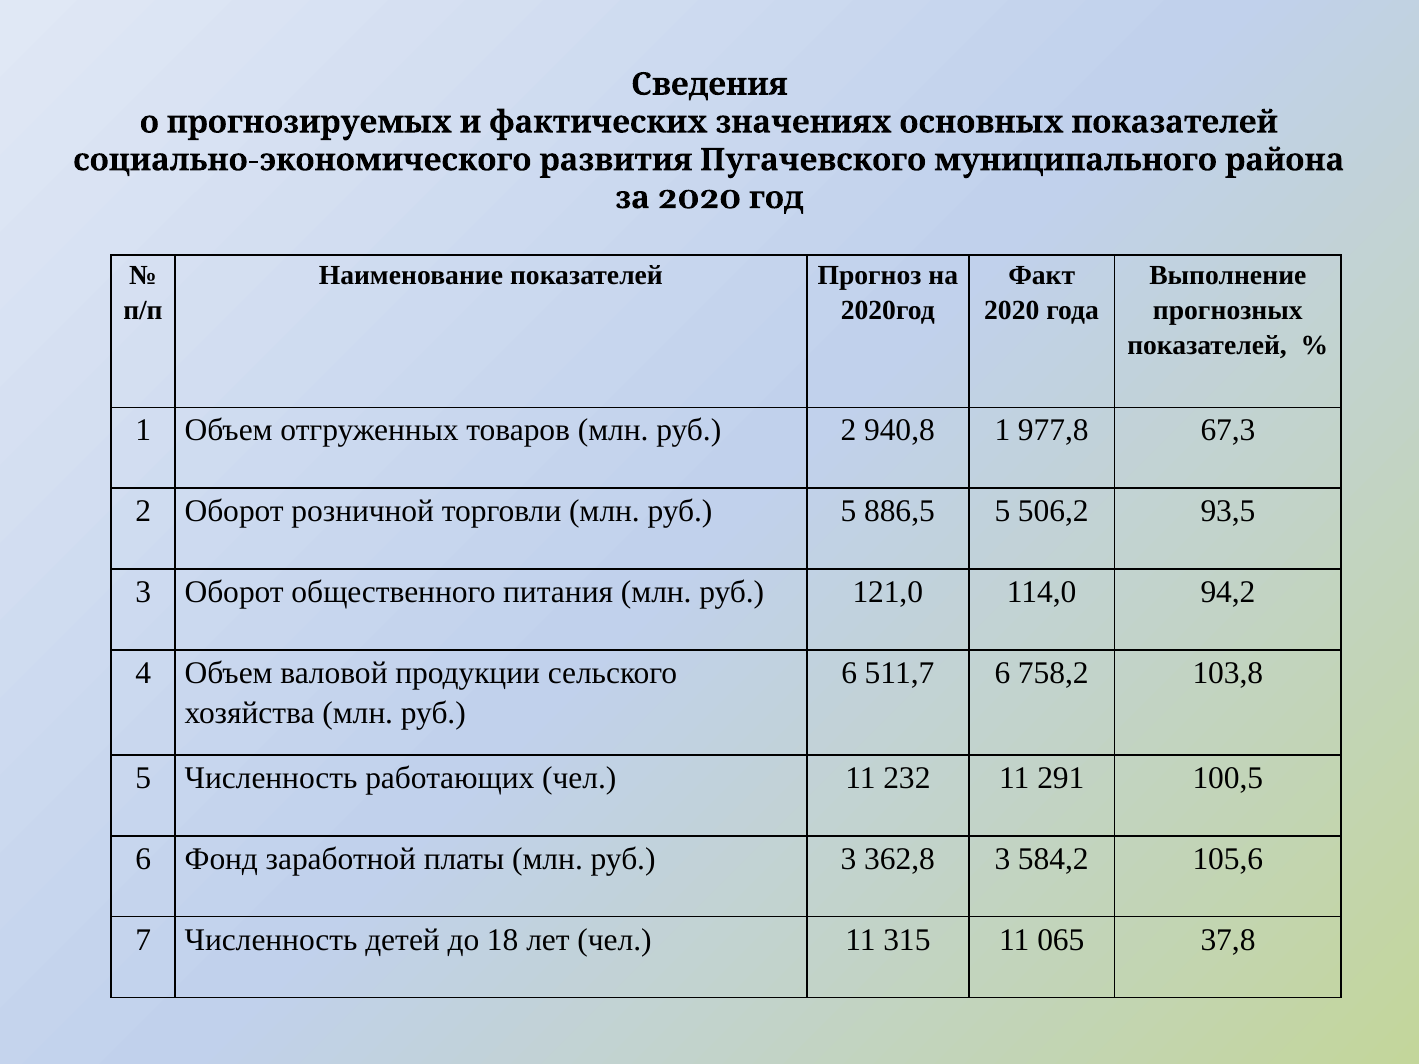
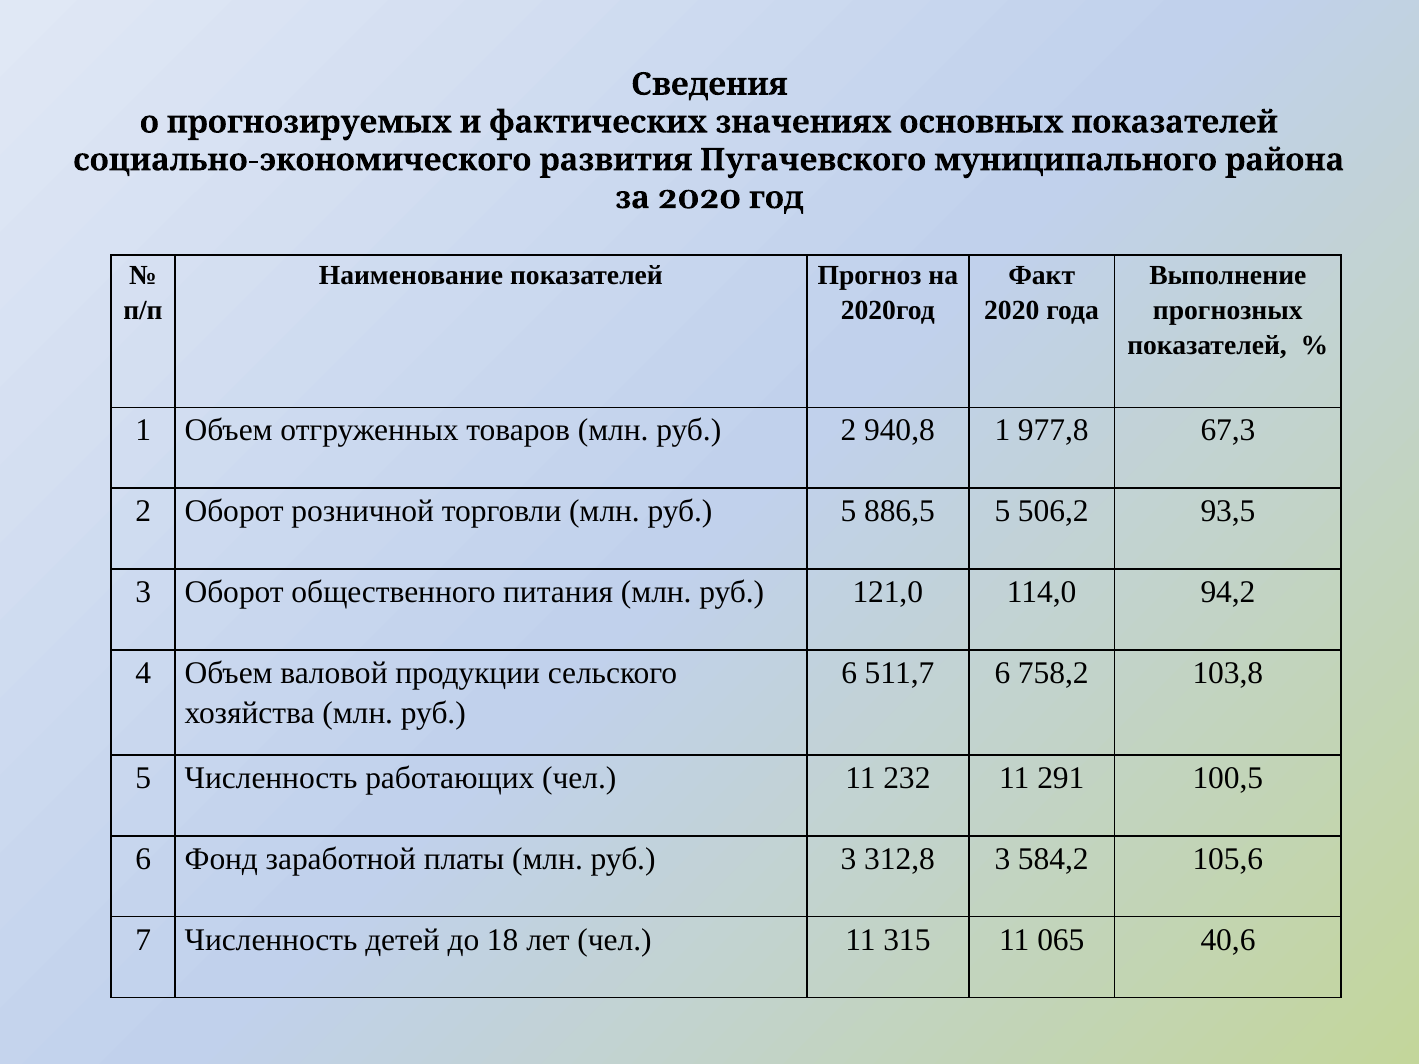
362,8: 362,8 -> 312,8 (899, 859)
37,8: 37,8 -> 40,6 (1228, 940)
